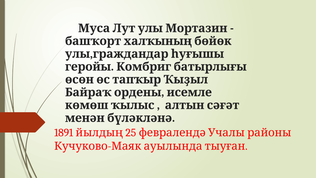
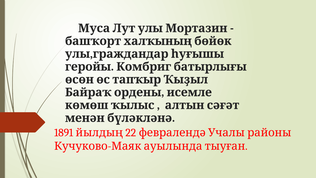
25: 25 -> 22 (131, 132)
